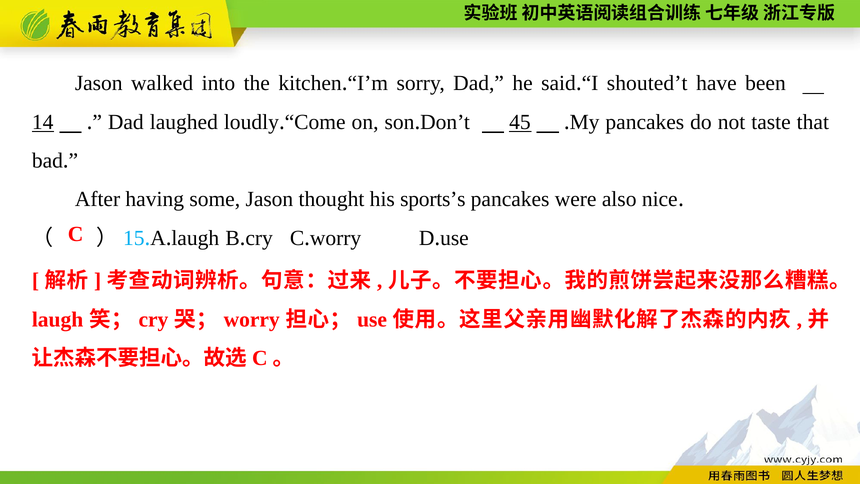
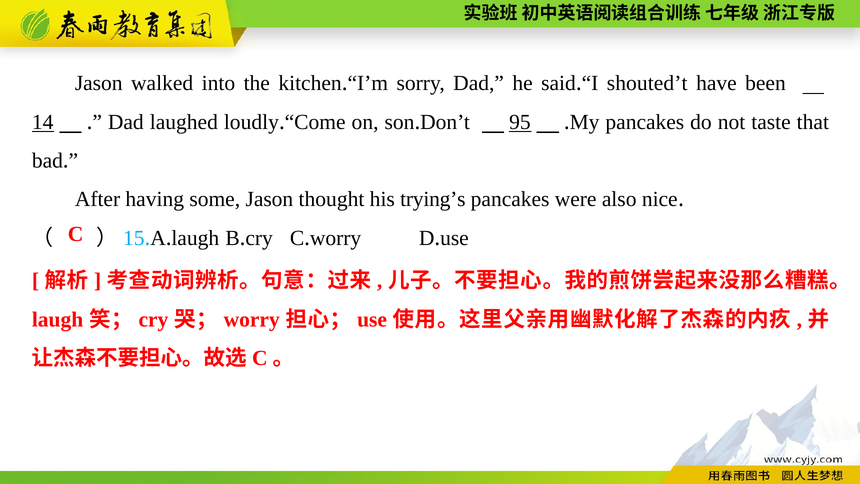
45: 45 -> 95 (520, 122)
sports’s: sports’s -> trying’s (433, 199)
